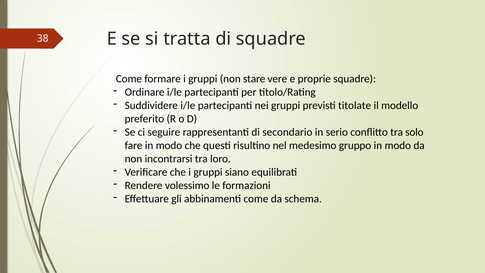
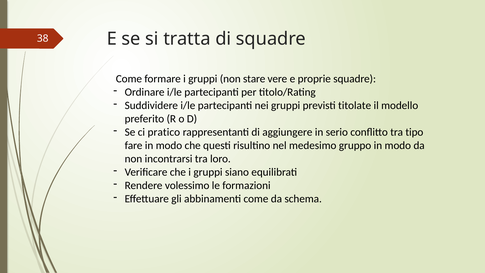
seguire: seguire -> pratico (164, 132)
secondario: secondario -> aggiungere (287, 132)
solo: solo -> tipo (414, 132)
